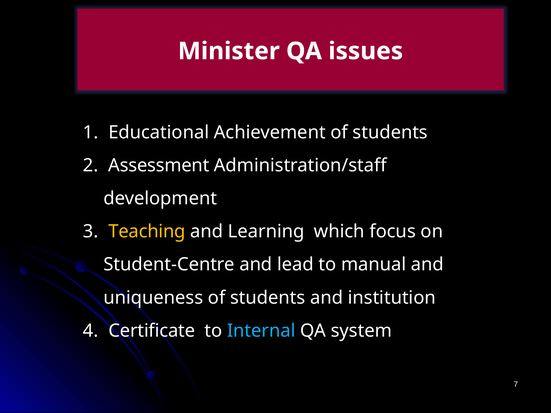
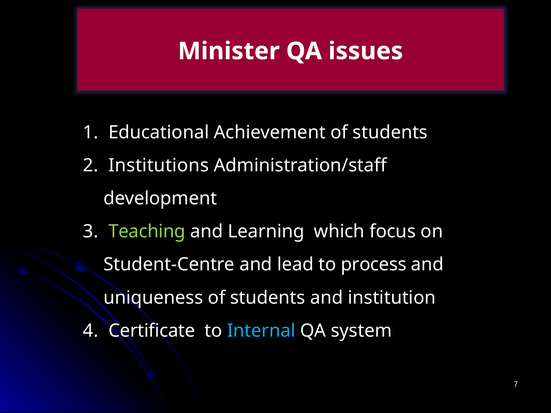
Assessment: Assessment -> Institutions (159, 166)
Teaching colour: yellow -> light green (147, 232)
manual: manual -> process (374, 265)
